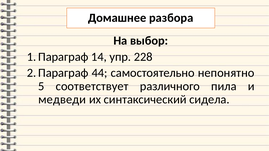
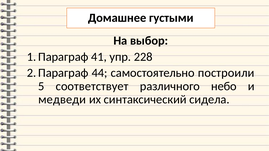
разбора: разбора -> густыми (171, 18)
14: 14 -> 41 (99, 57)
непонятно: непонятно -> построили (226, 73)
пила: пила -> небо (224, 86)
